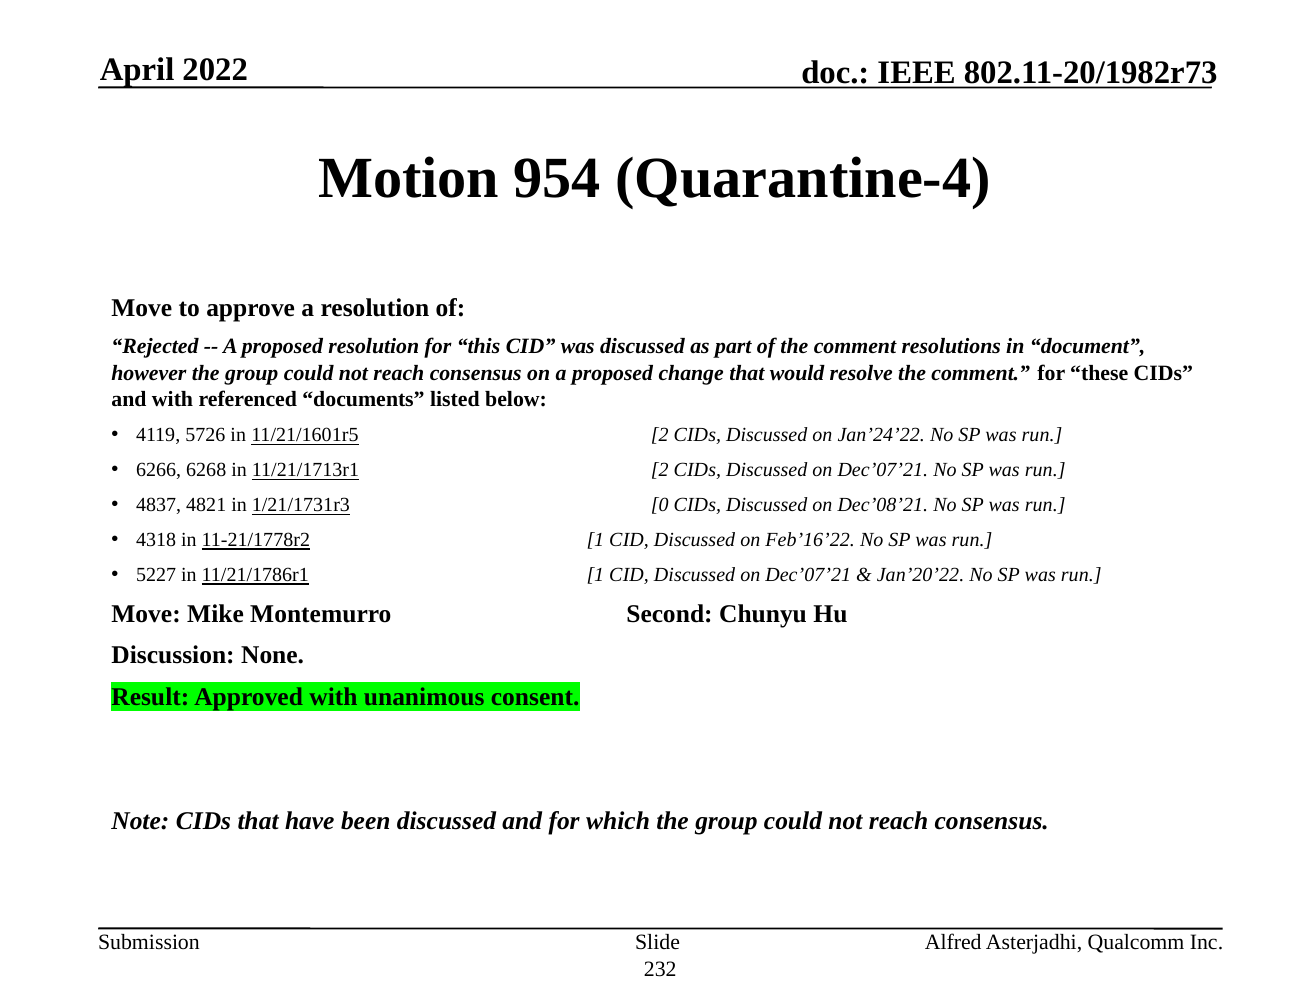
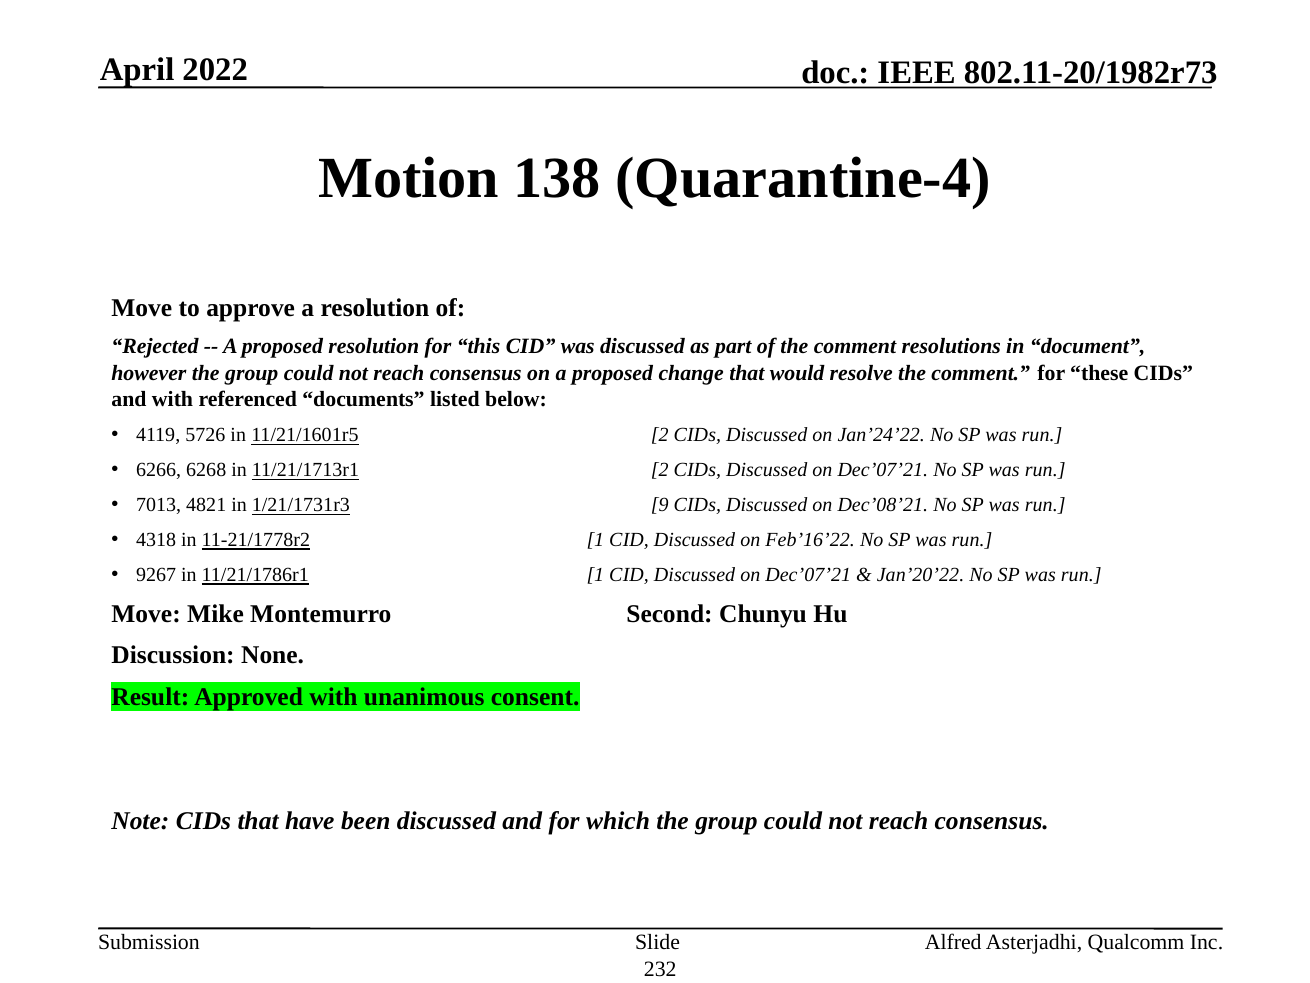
954: 954 -> 138 (557, 179)
4837: 4837 -> 7013 (159, 505)
0: 0 -> 9 (660, 505)
5227: 5227 -> 9267 (156, 575)
